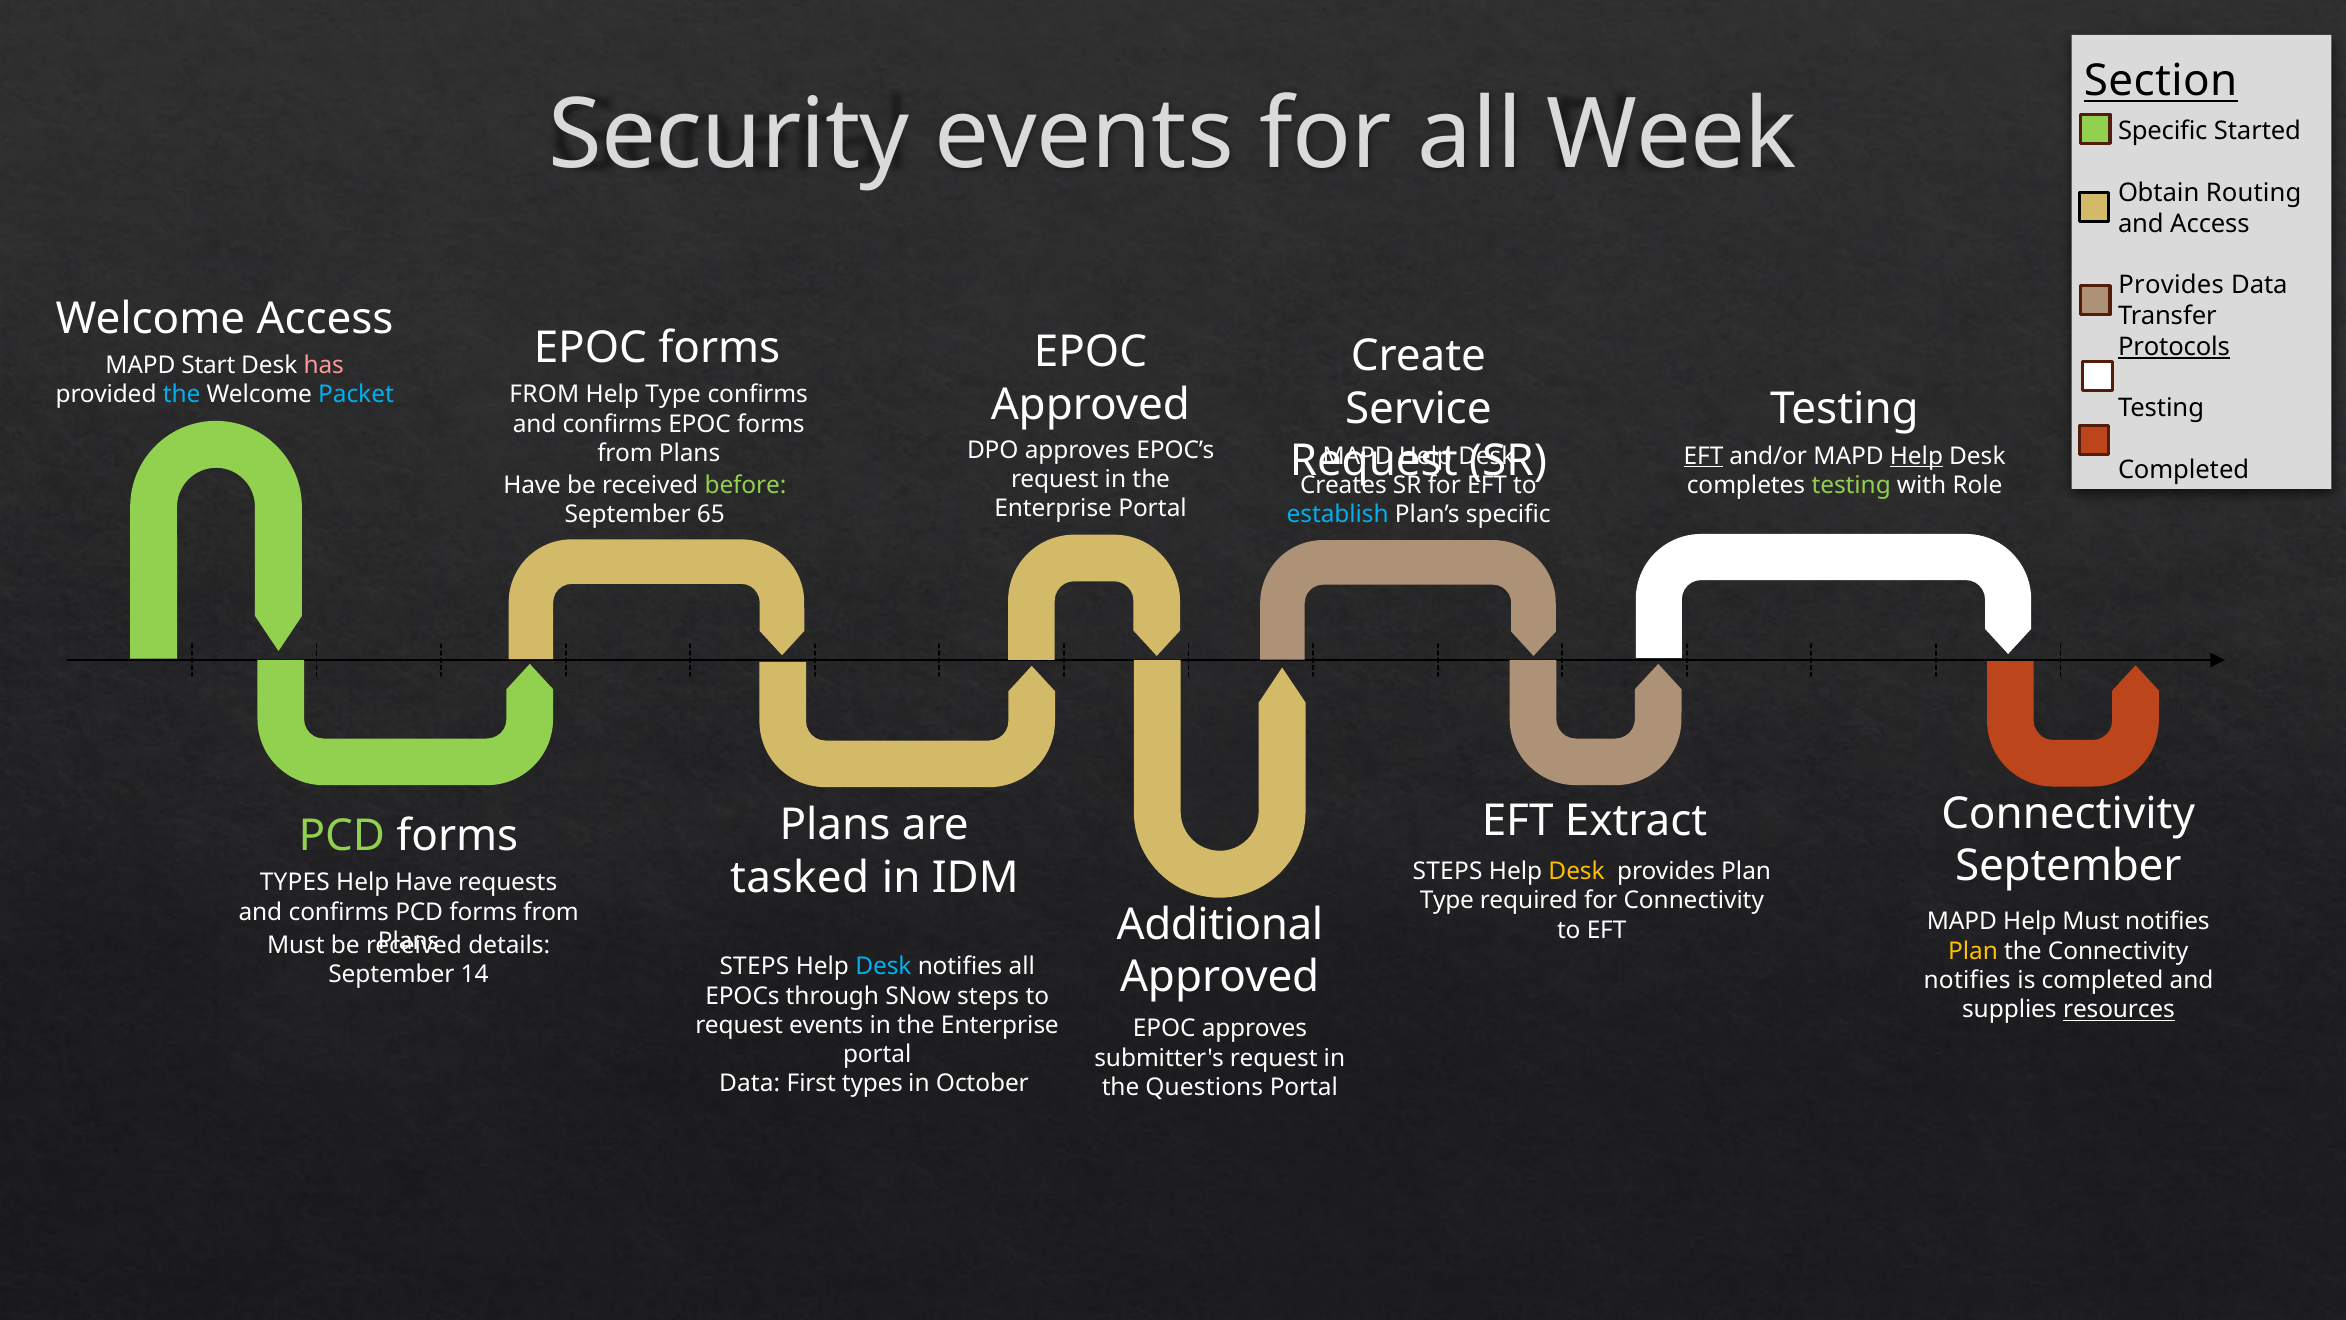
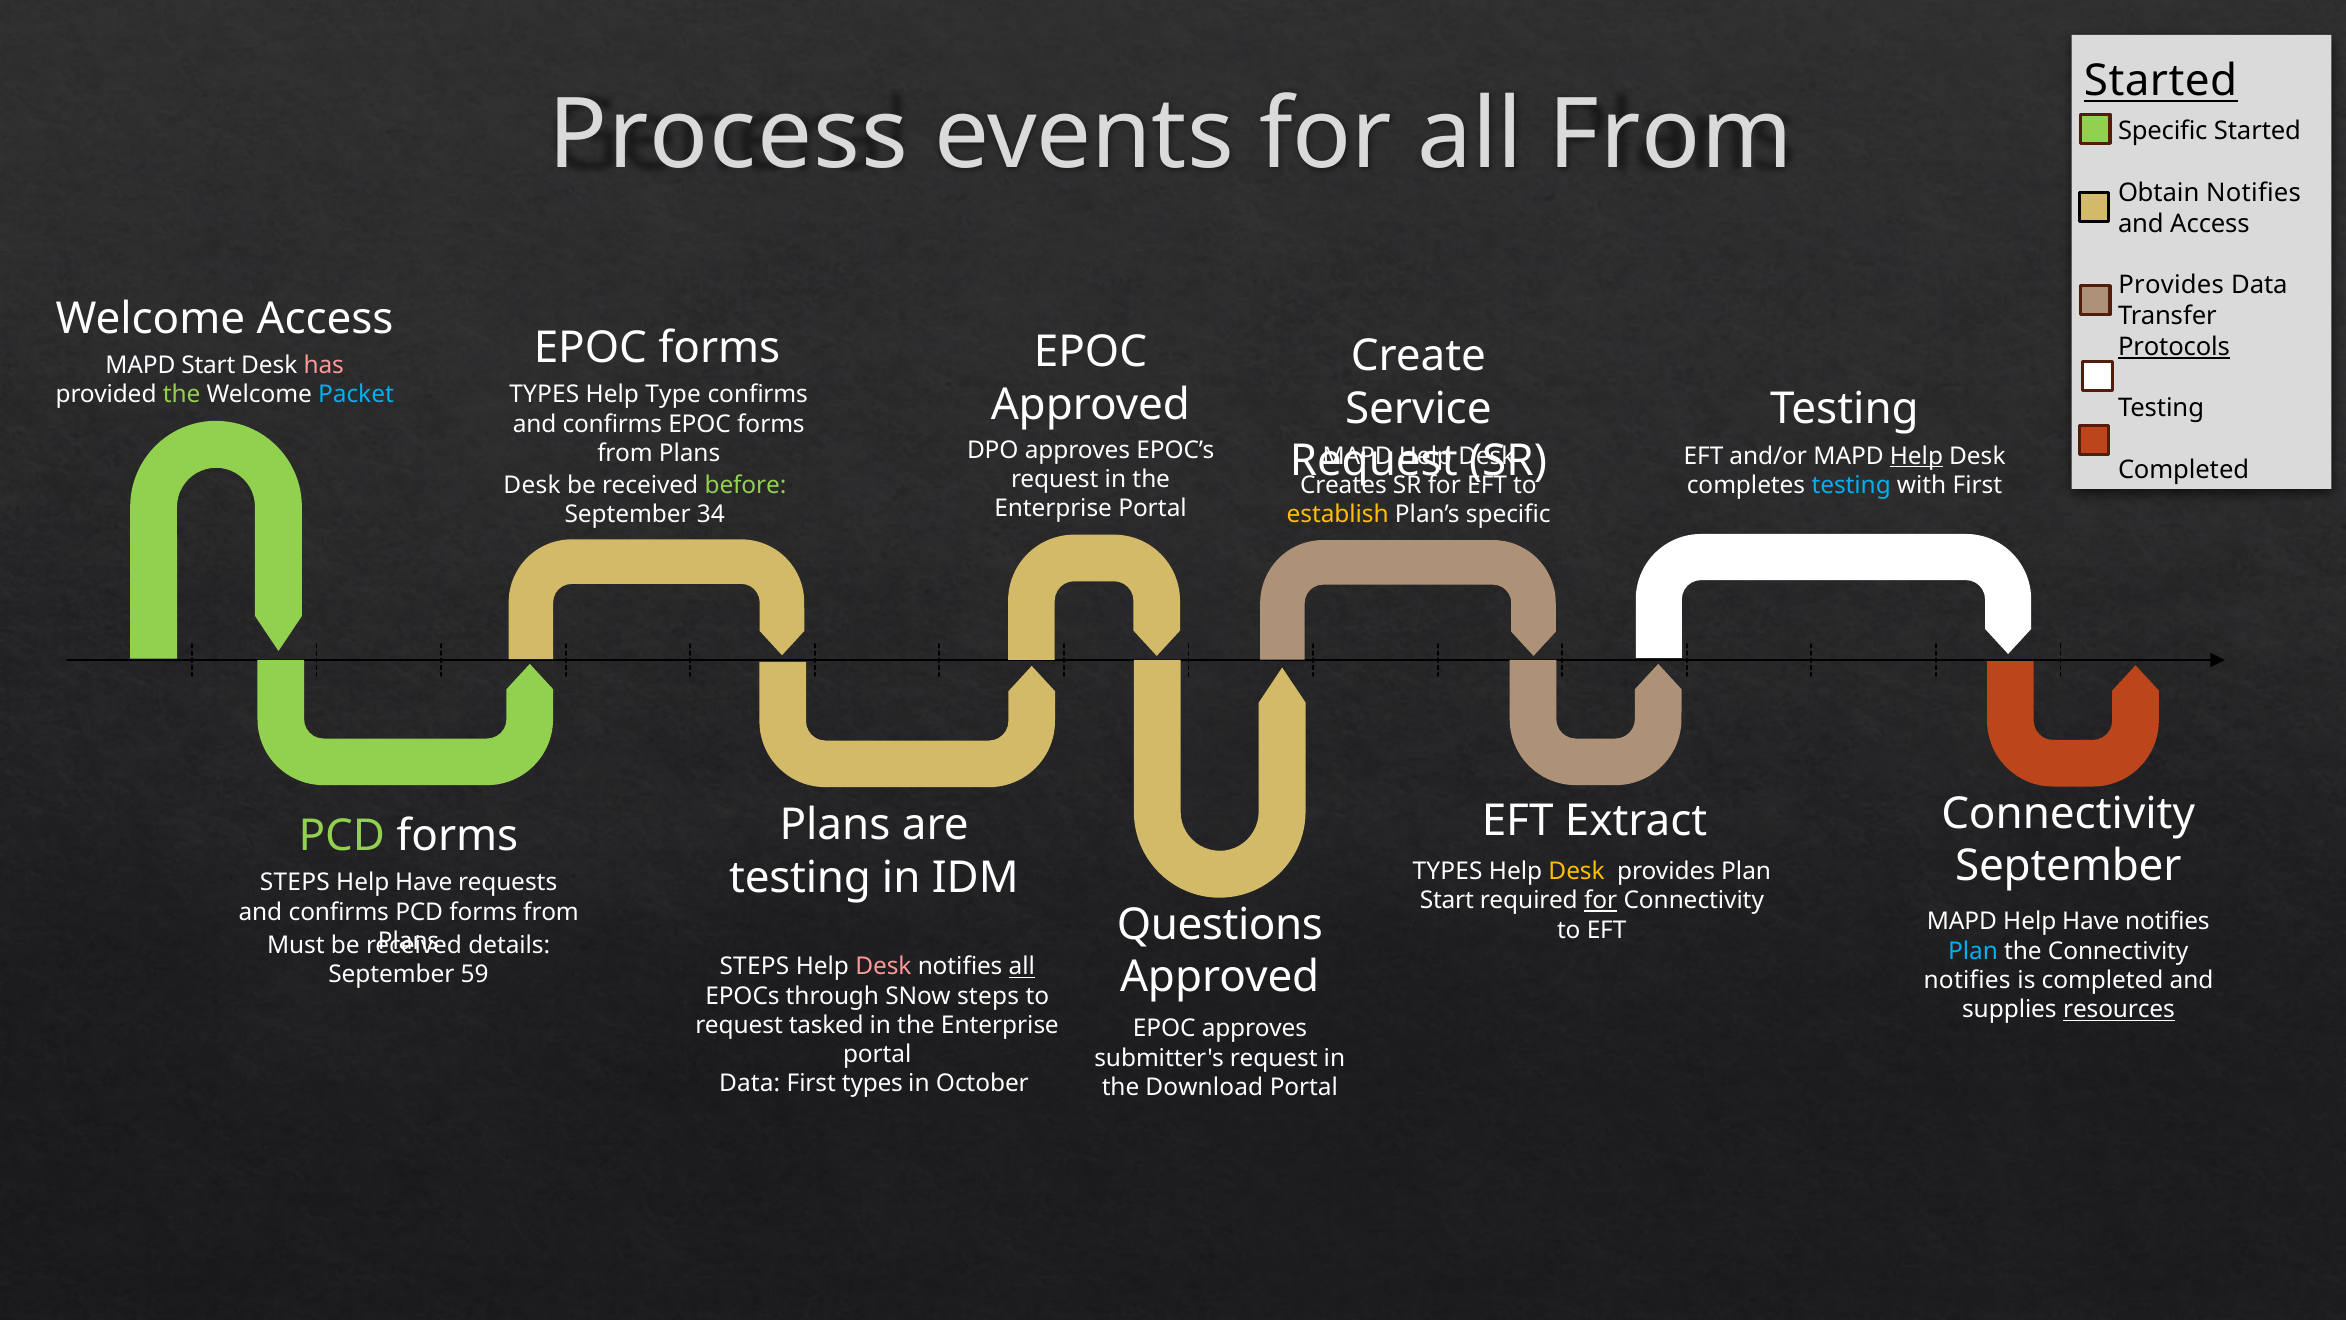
Section: Section -> Started (2161, 81)
Security: Security -> Process (728, 135)
all Week: Week -> From (1671, 135)
Obtain Routing: Routing -> Notifies (2254, 193)
the colour: light blue -> light green (182, 394)
FROM: FROM -> TYPES (544, 394)
EFT underline: present -> none (1704, 456)
Have: Have -> Desk (532, 485)
testing colour: light green -> light blue (1851, 485)
with Role: Role -> First (1977, 485)
65: 65 -> 34 (711, 514)
establish colour: light blue -> yellow (1338, 515)
STEPS: STEPS -> TYPES (1448, 871)
tasked: tasked -> testing (800, 878)
TYPES: TYPES -> STEPS (295, 882)
Type: Type -> Start (1447, 900)
for underline: none -> present (1601, 900)
Additional: Additional -> Questions (1220, 924)
MAPD Help Must: Must -> Have (2091, 921)
Plan colour: yellow -> light blue (1973, 951)
Desk colour: light blue -> pink (883, 967)
all underline: none -> present (1022, 967)
14: 14 -> 59 (475, 975)
request events: events -> tasked (826, 1025)
Questions: Questions -> Download (1204, 1087)
